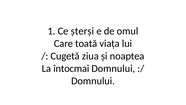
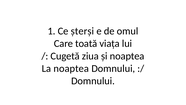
La întocmai: întocmai -> noaptea (71, 68)
